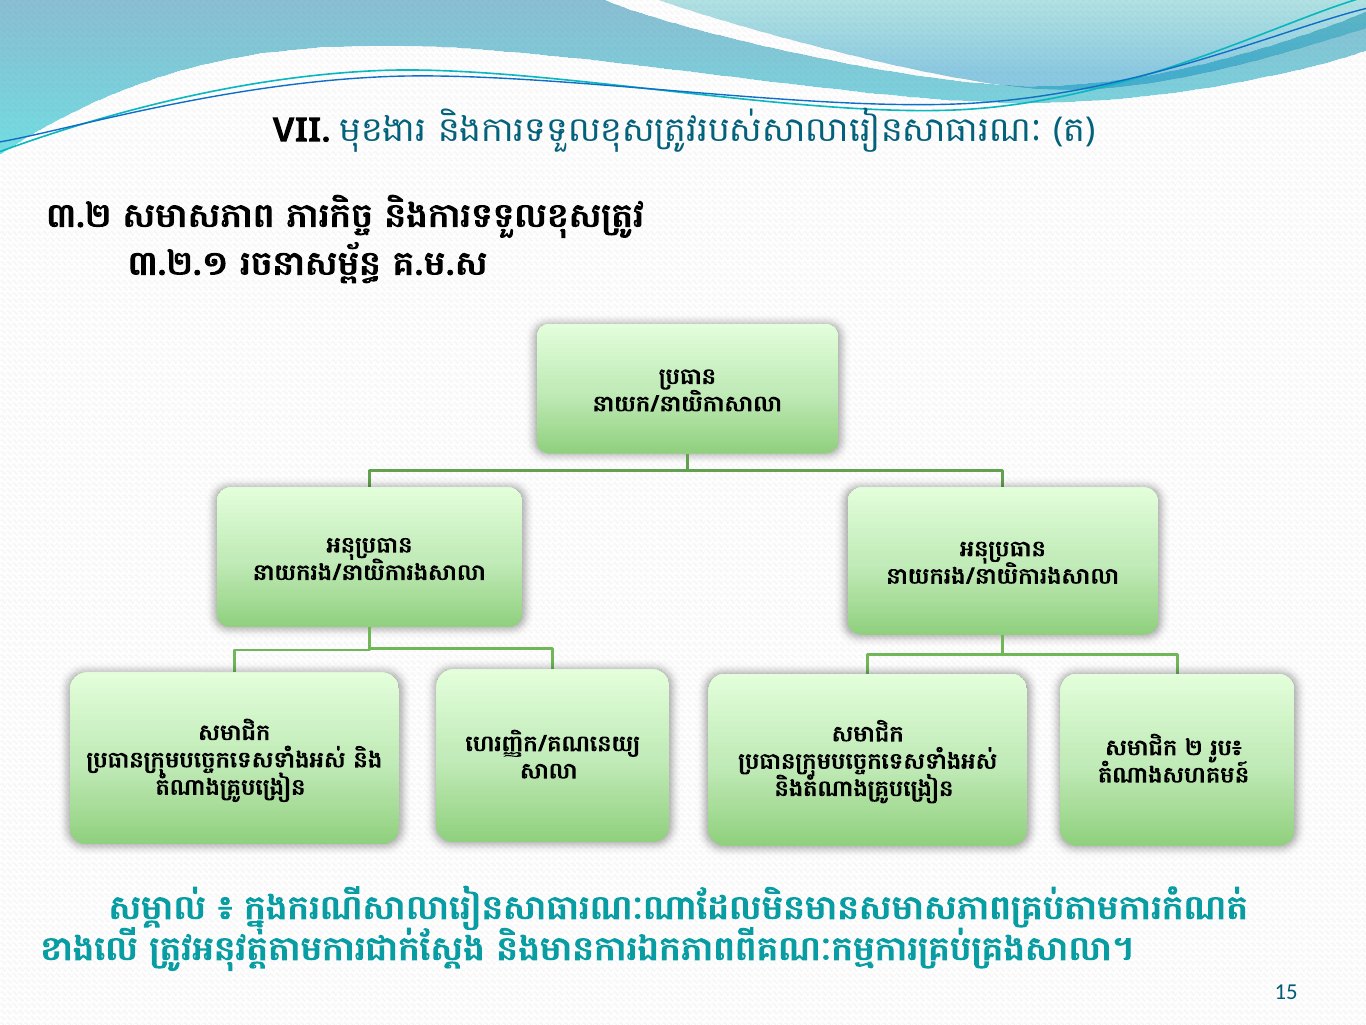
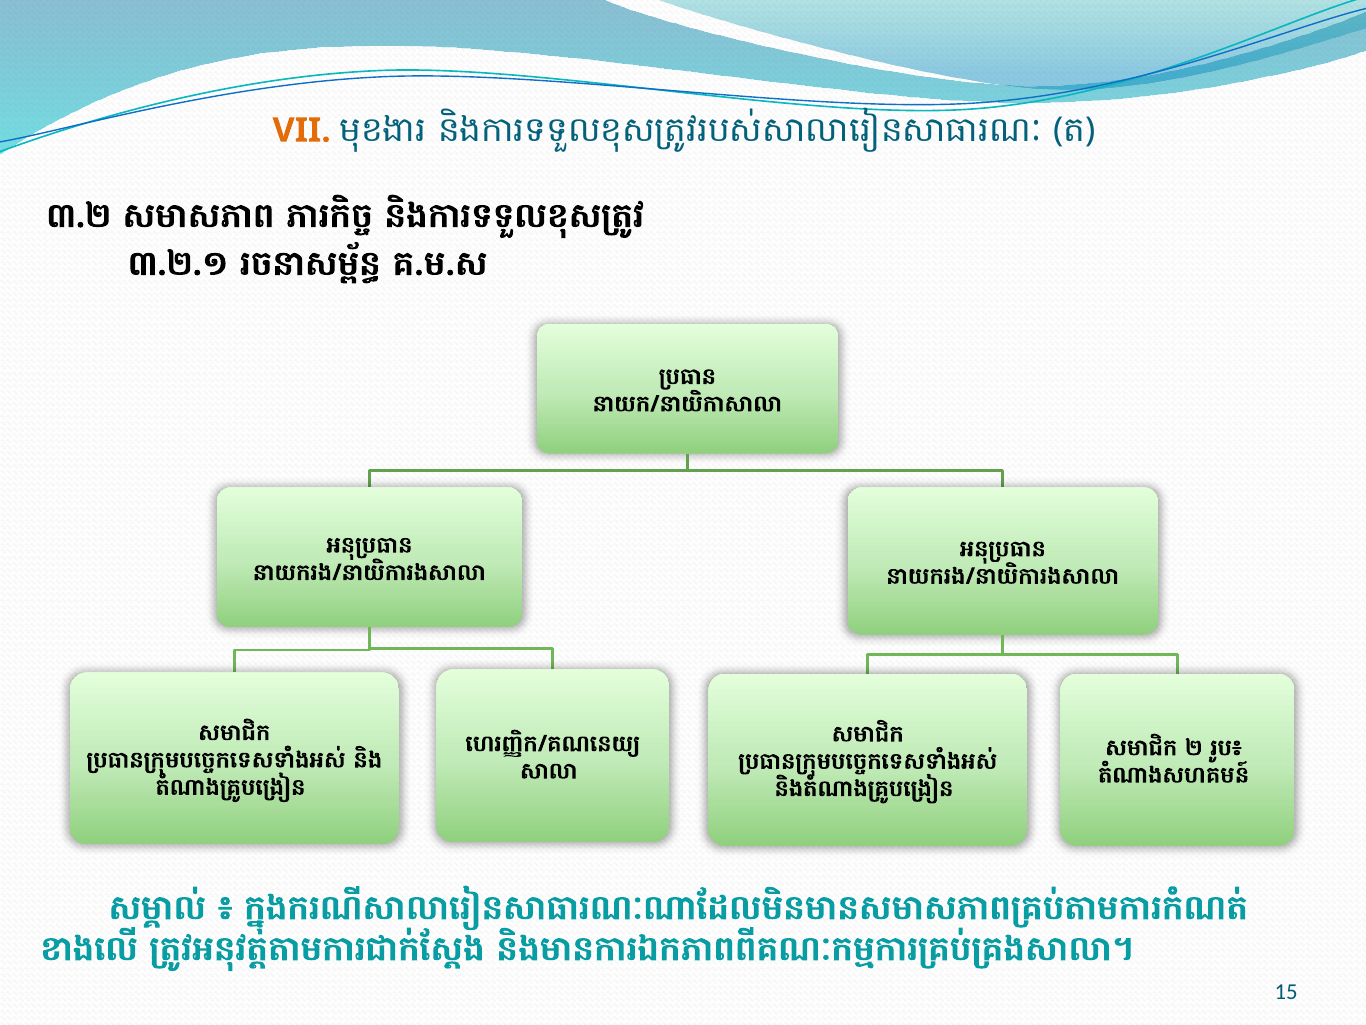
VII colour: black -> orange (302, 130)
